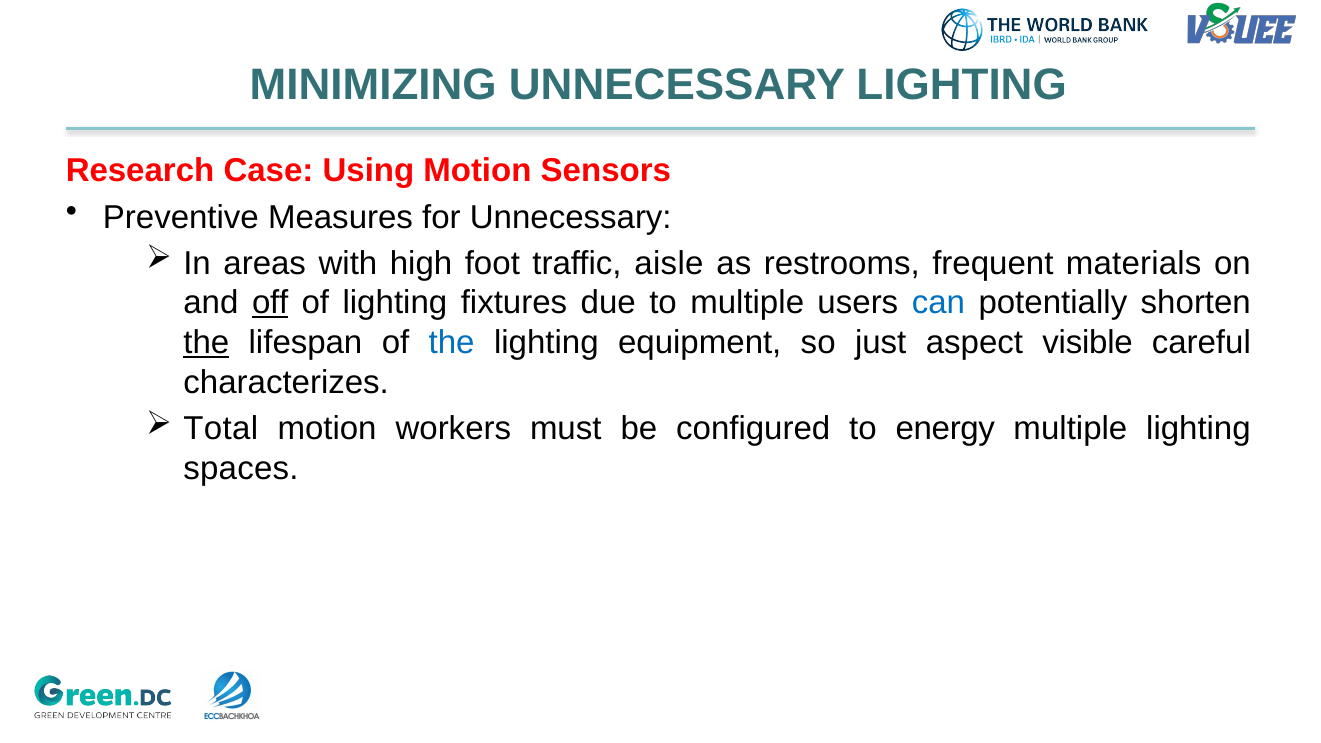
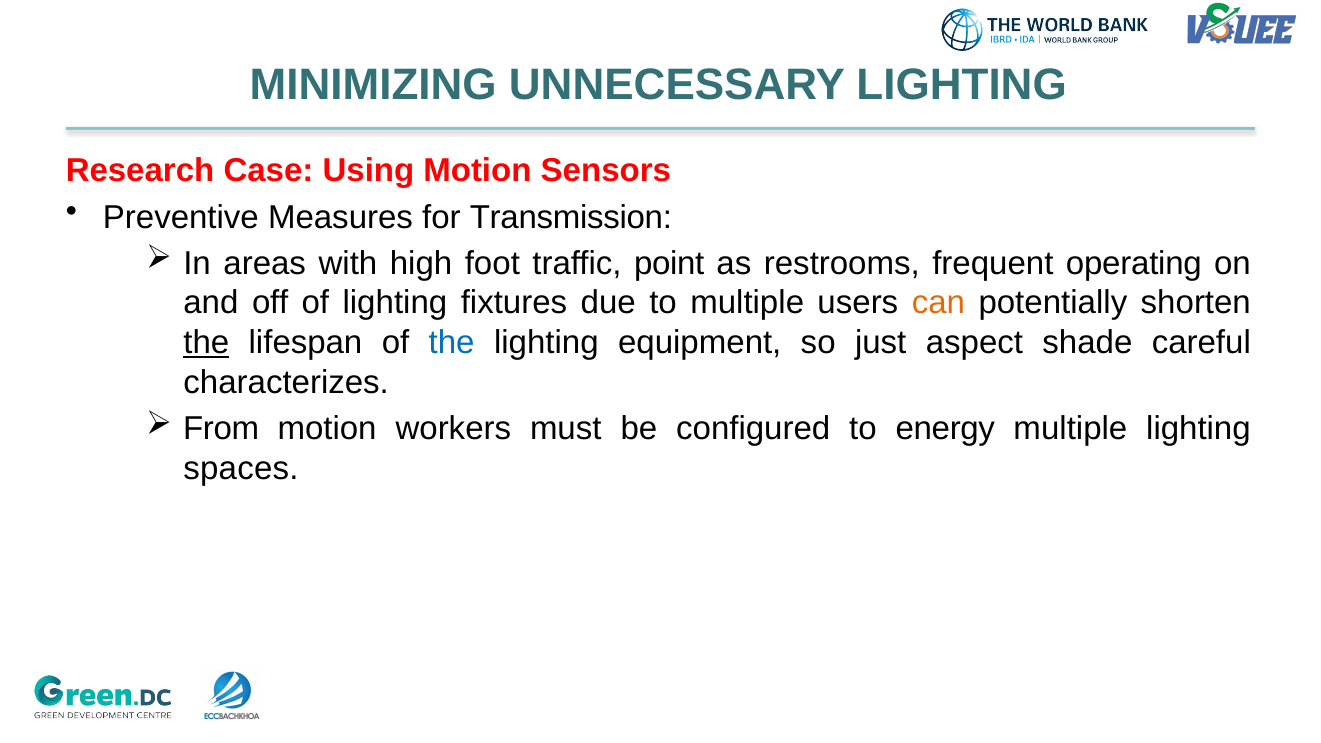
for Unnecessary: Unnecessary -> Transmission (571, 217)
aisle: aisle -> point (669, 263)
materials: materials -> operating (1134, 263)
off underline: present -> none (270, 303)
can colour: blue -> orange (938, 303)
visible: visible -> shade (1087, 343)
Total: Total -> From (221, 429)
